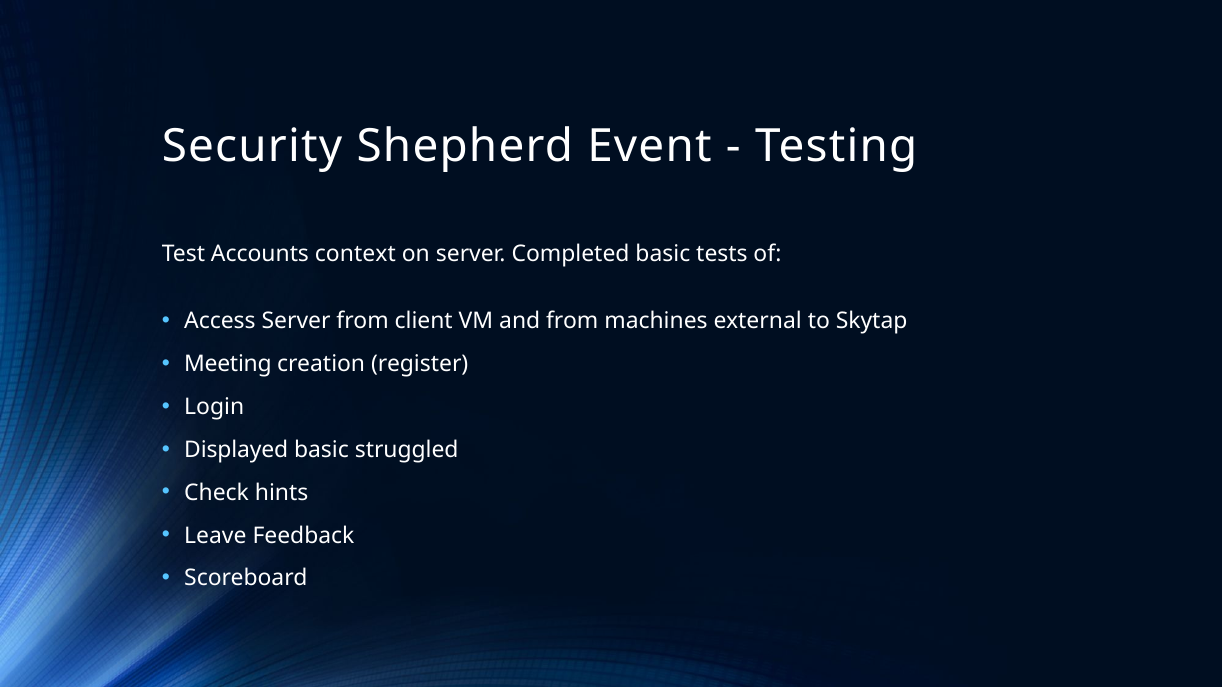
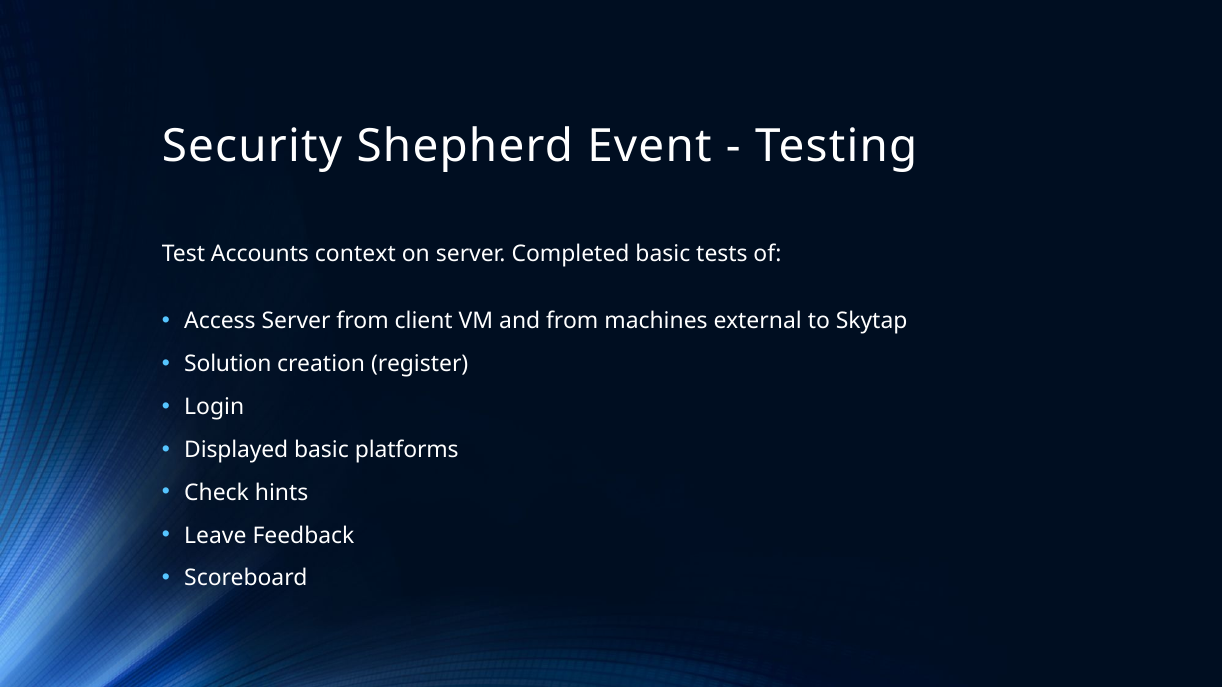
Meeting: Meeting -> Solution (228, 364)
struggled: struggled -> platforms (407, 450)
